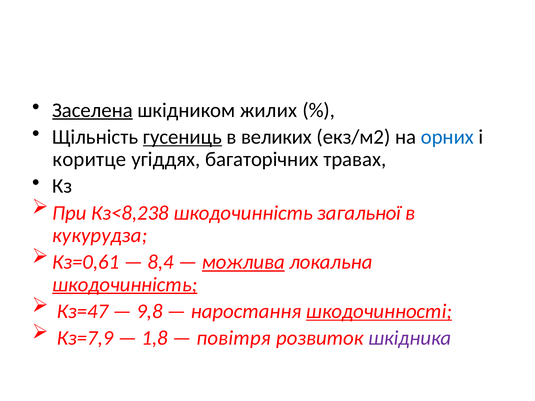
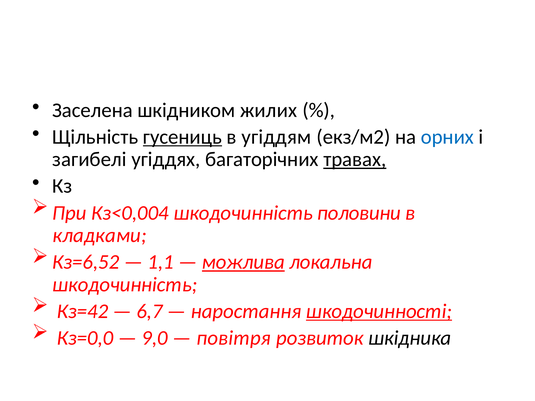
Заселена underline: present -> none (92, 110)
великих: великих -> угіддям (276, 137)
коритце: коритце -> загибелі (89, 159)
травах underline: none -> present (355, 159)
Кз<8,238: Кз<8,238 -> Кз<0,004 (130, 213)
загальної: загальної -> половини (359, 213)
кукурудза: кукурудза -> кладками (100, 235)
Кз=0,61: Кз=0,61 -> Кз=6,52 (86, 262)
8,4: 8,4 -> 1,1 (161, 262)
шкодочинність underline: present -> none (125, 285)
Кз=47: Кз=47 -> Кз=42 (83, 311)
9,8: 9,8 -> 6,7 (150, 311)
Кз=7,9: Кз=7,9 -> Кз=0,0 (85, 338)
1,8: 1,8 -> 9,0 (155, 338)
шкідника colour: purple -> black (410, 338)
